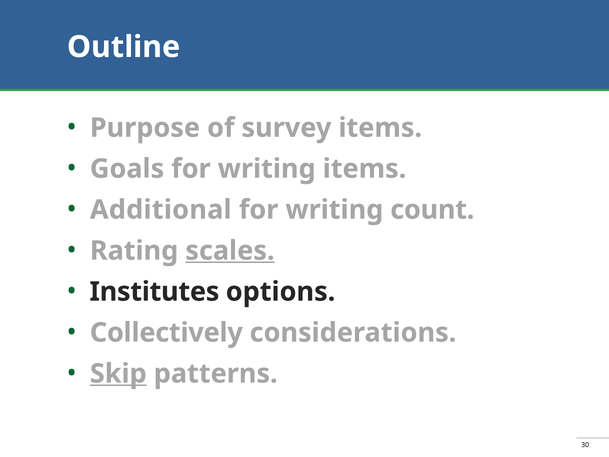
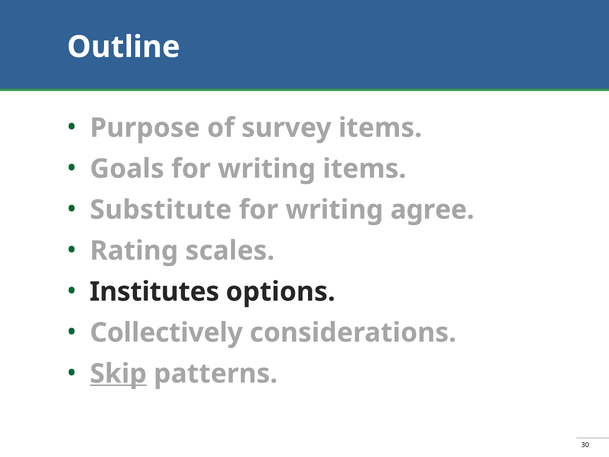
Additional: Additional -> Substitute (161, 210)
count: count -> agree (432, 210)
scales underline: present -> none (230, 251)
